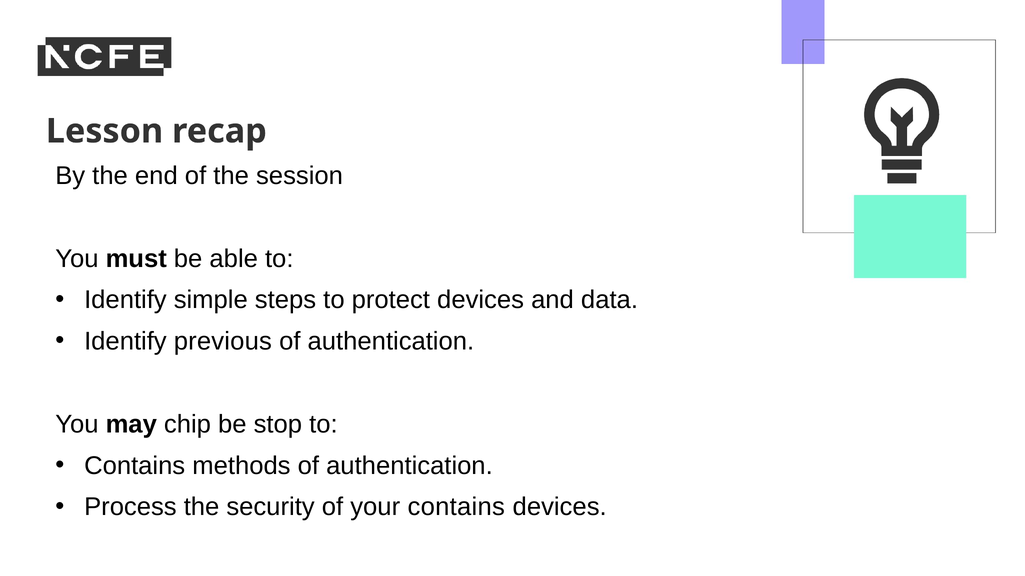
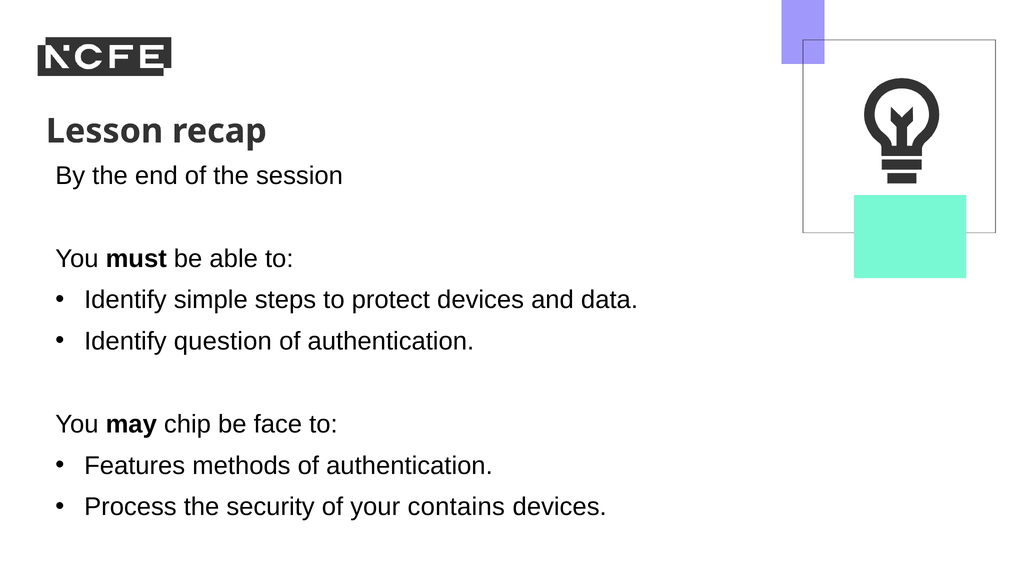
previous: previous -> question (223, 342)
stop: stop -> face (278, 425)
Contains: Contains -> Features (135, 466)
